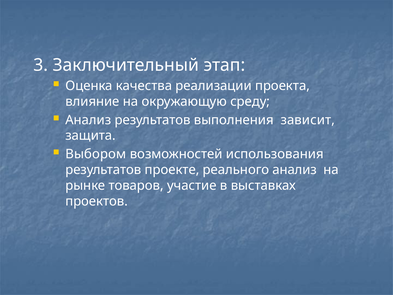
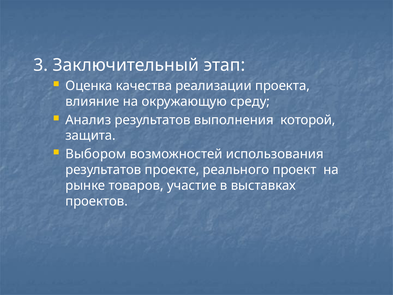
зависит: зависит -> которой (308, 120)
реального анализ: анализ -> проект (295, 170)
